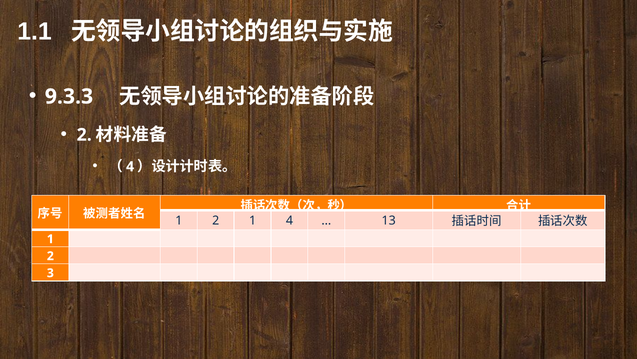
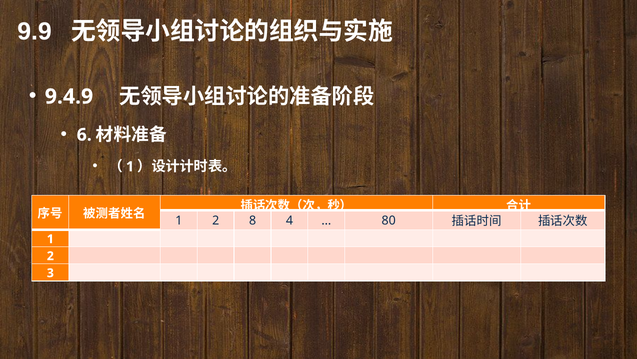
1.1: 1.1 -> 9.9 (34, 31)
9.3.3: 9.3.3 -> 9.4.9 (69, 96)
2: 2 -> 6 (84, 135)
4: 4 -> 1 (130, 166)
2 1: 1 -> 8 (253, 220)
13: 13 -> 80 (389, 220)
